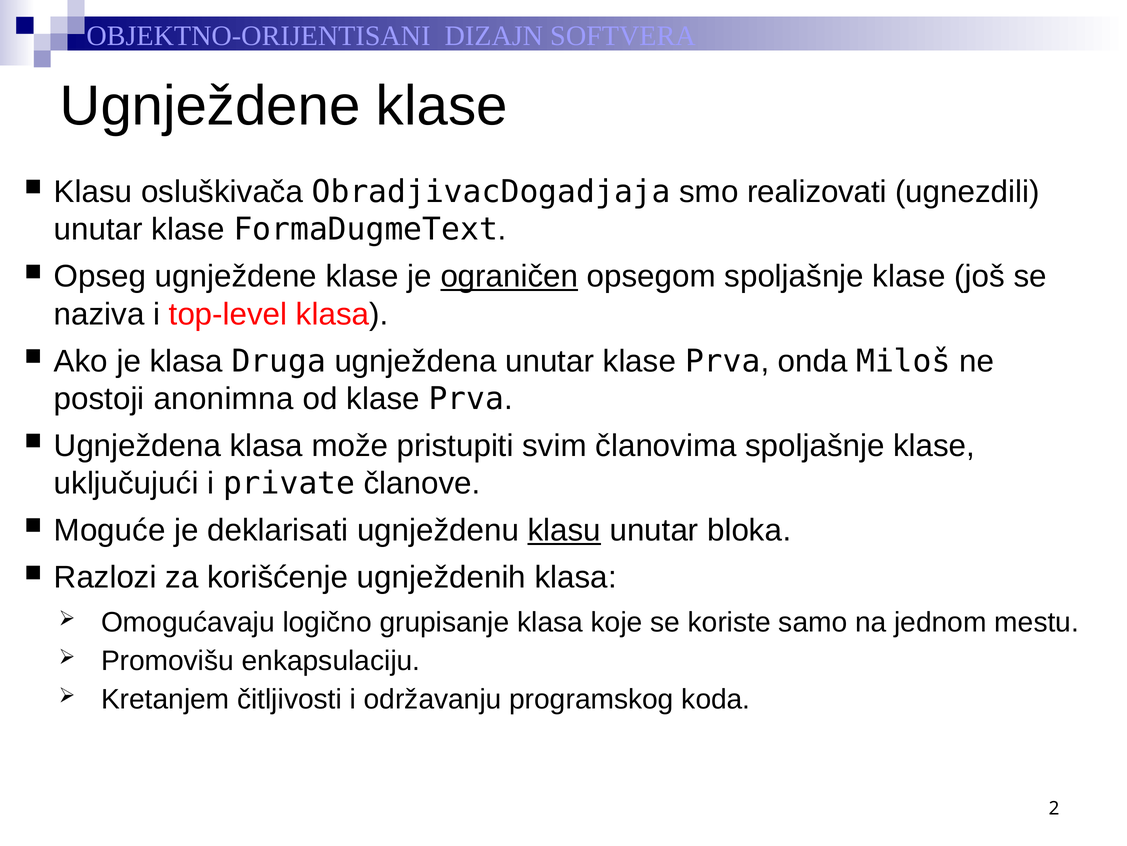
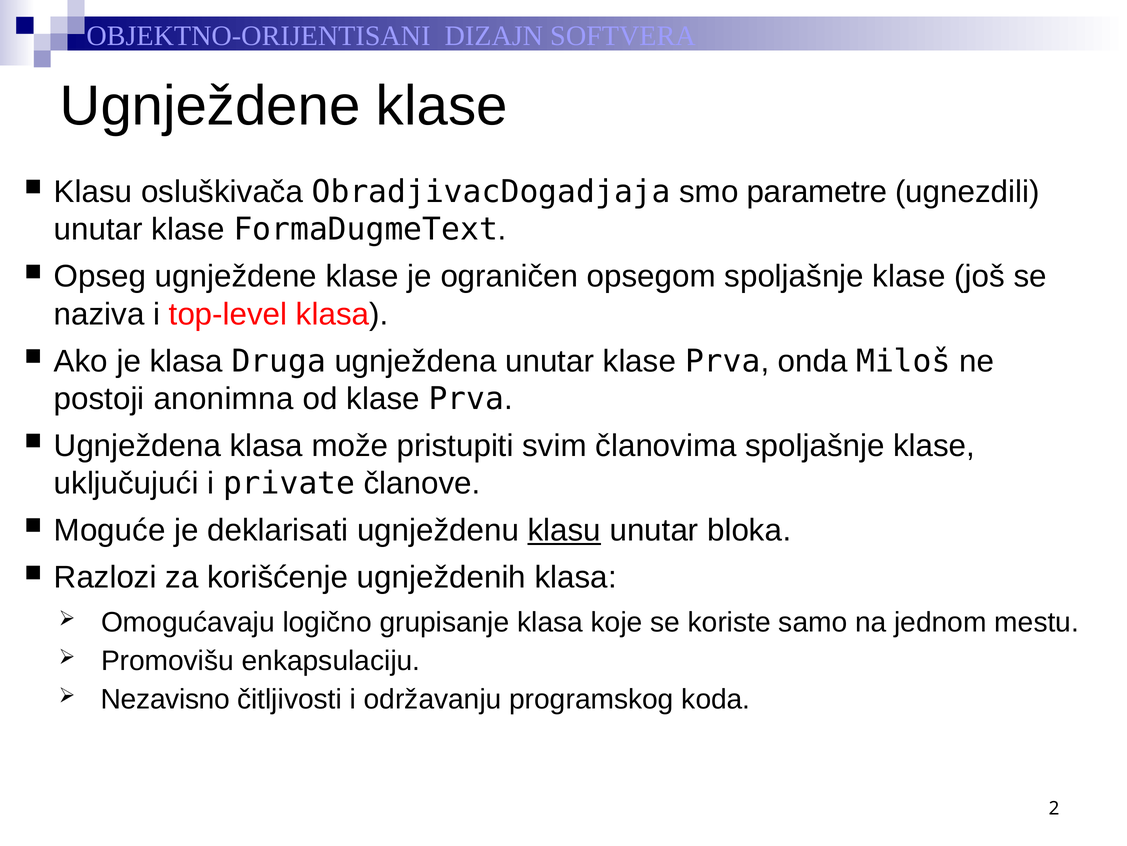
realizovati: realizovati -> parametre (817, 192)
ograničen underline: present -> none (509, 276)
Kretanjem: Kretanjem -> Nezavisno (165, 699)
